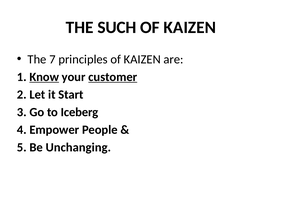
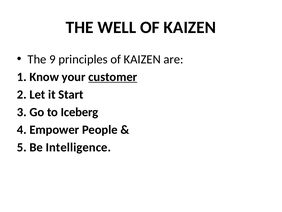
SUCH: SUCH -> WELL (117, 27)
7: 7 -> 9 (52, 59)
Know underline: present -> none (44, 77)
Unchanging: Unchanging -> Intelligence (78, 147)
